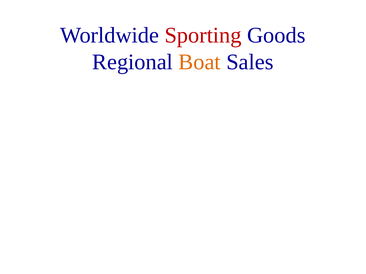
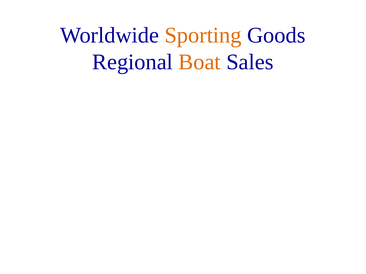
Sporting colour: red -> orange (203, 35)
